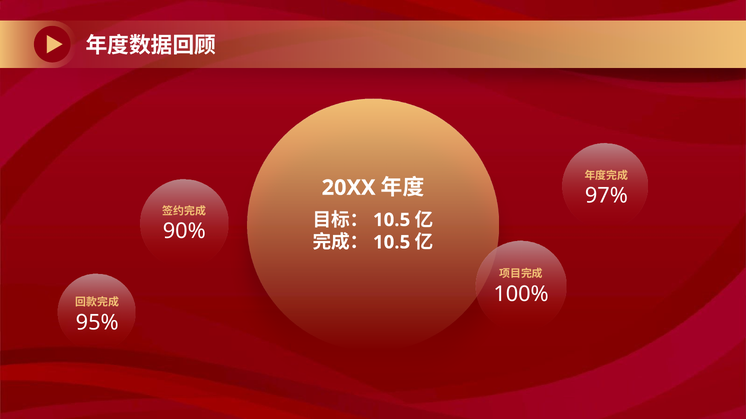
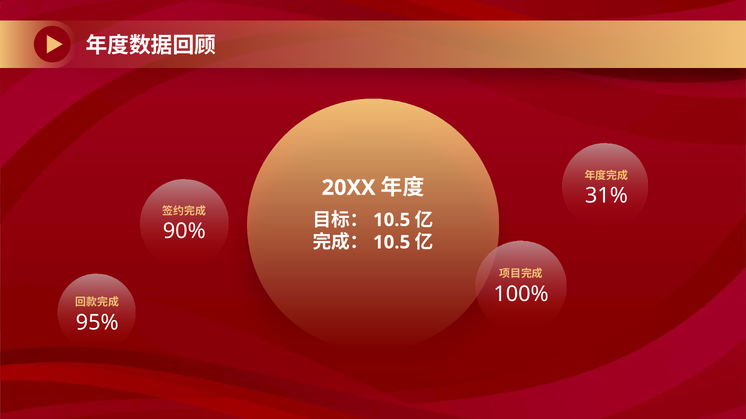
97%: 97% -> 31% (606, 196)
